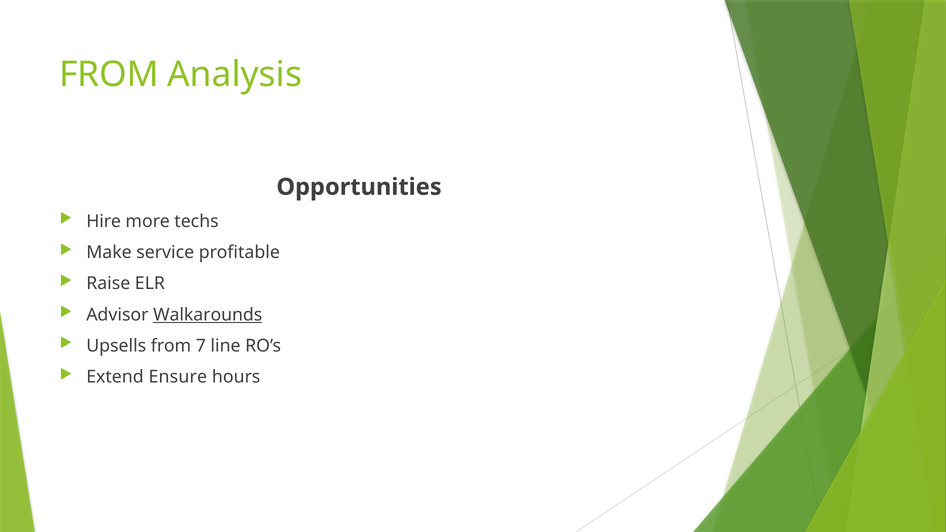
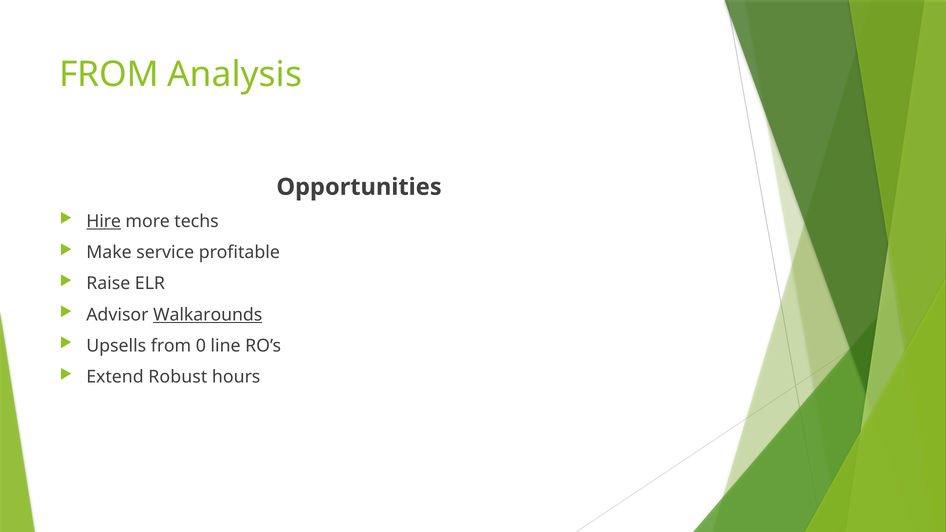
Hire underline: none -> present (104, 221)
7: 7 -> 0 (201, 346)
Ensure: Ensure -> Robust (178, 377)
